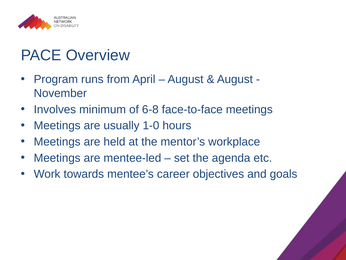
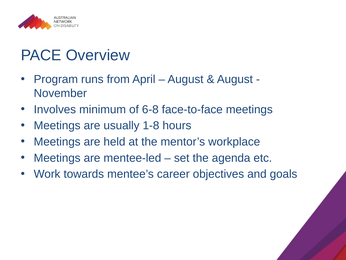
1-0: 1-0 -> 1-8 (151, 125)
